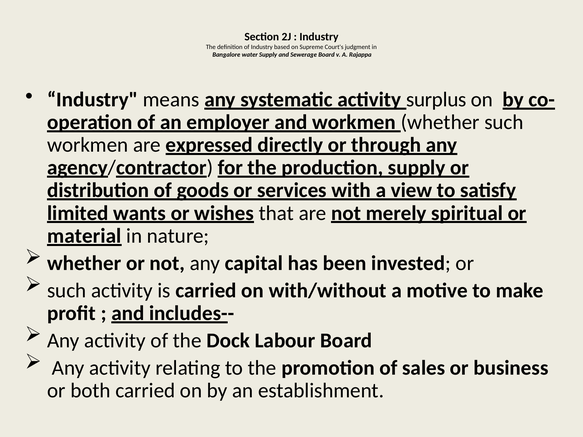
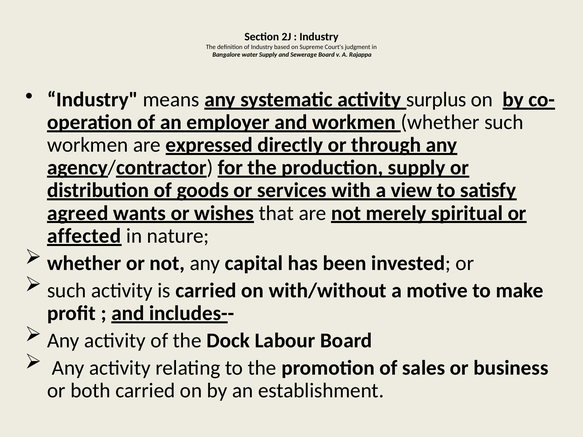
limited: limited -> agreed (78, 213)
material: material -> affected (84, 236)
